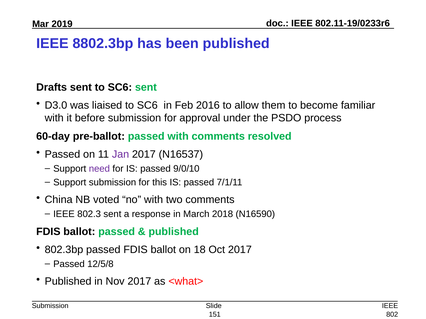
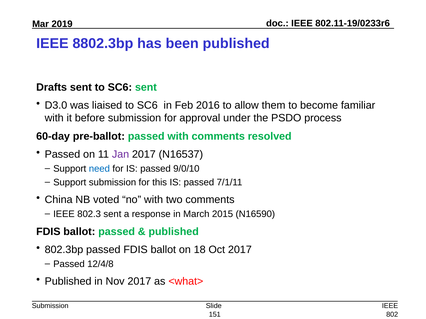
need colour: purple -> blue (99, 169)
2018: 2018 -> 2015 (223, 214)
12/5/8: 12/5/8 -> 12/4/8 (100, 264)
